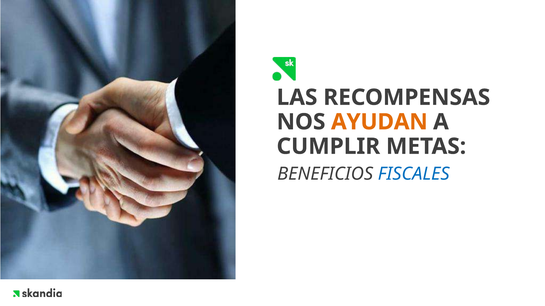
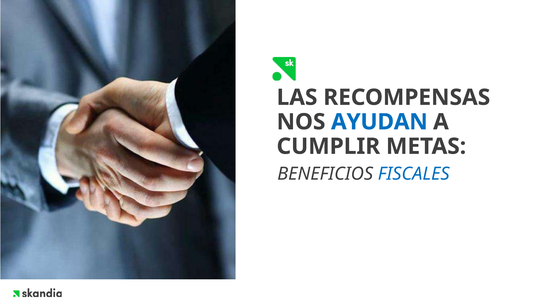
AYUDAN colour: orange -> blue (379, 122)
